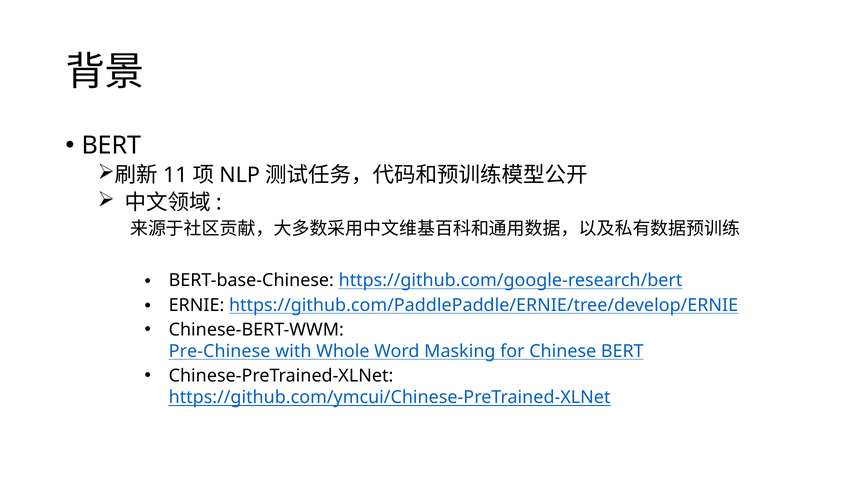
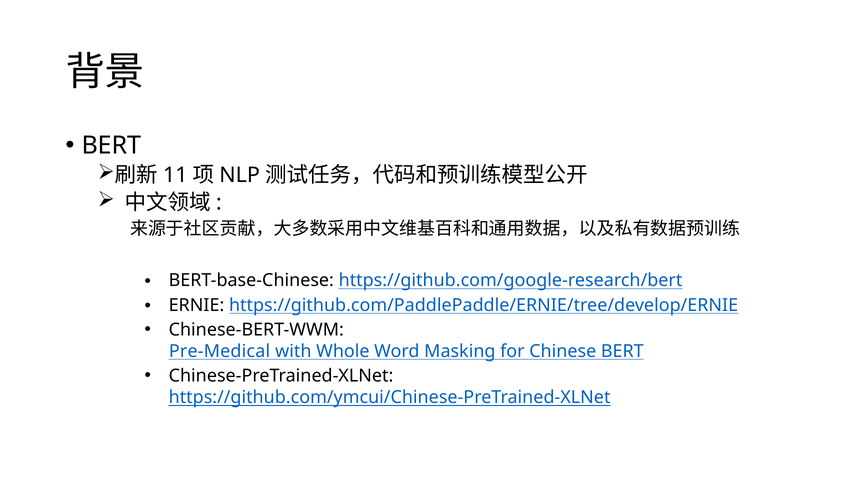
Pre-Chinese: Pre-Chinese -> Pre-Medical (220, 351)
